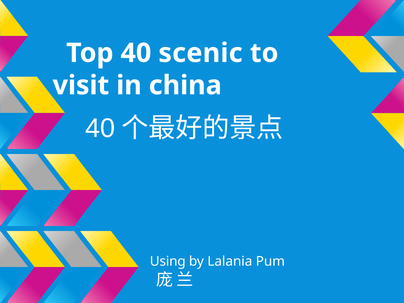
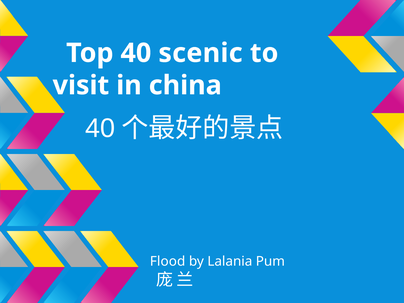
Using: Using -> Flood (168, 261)
